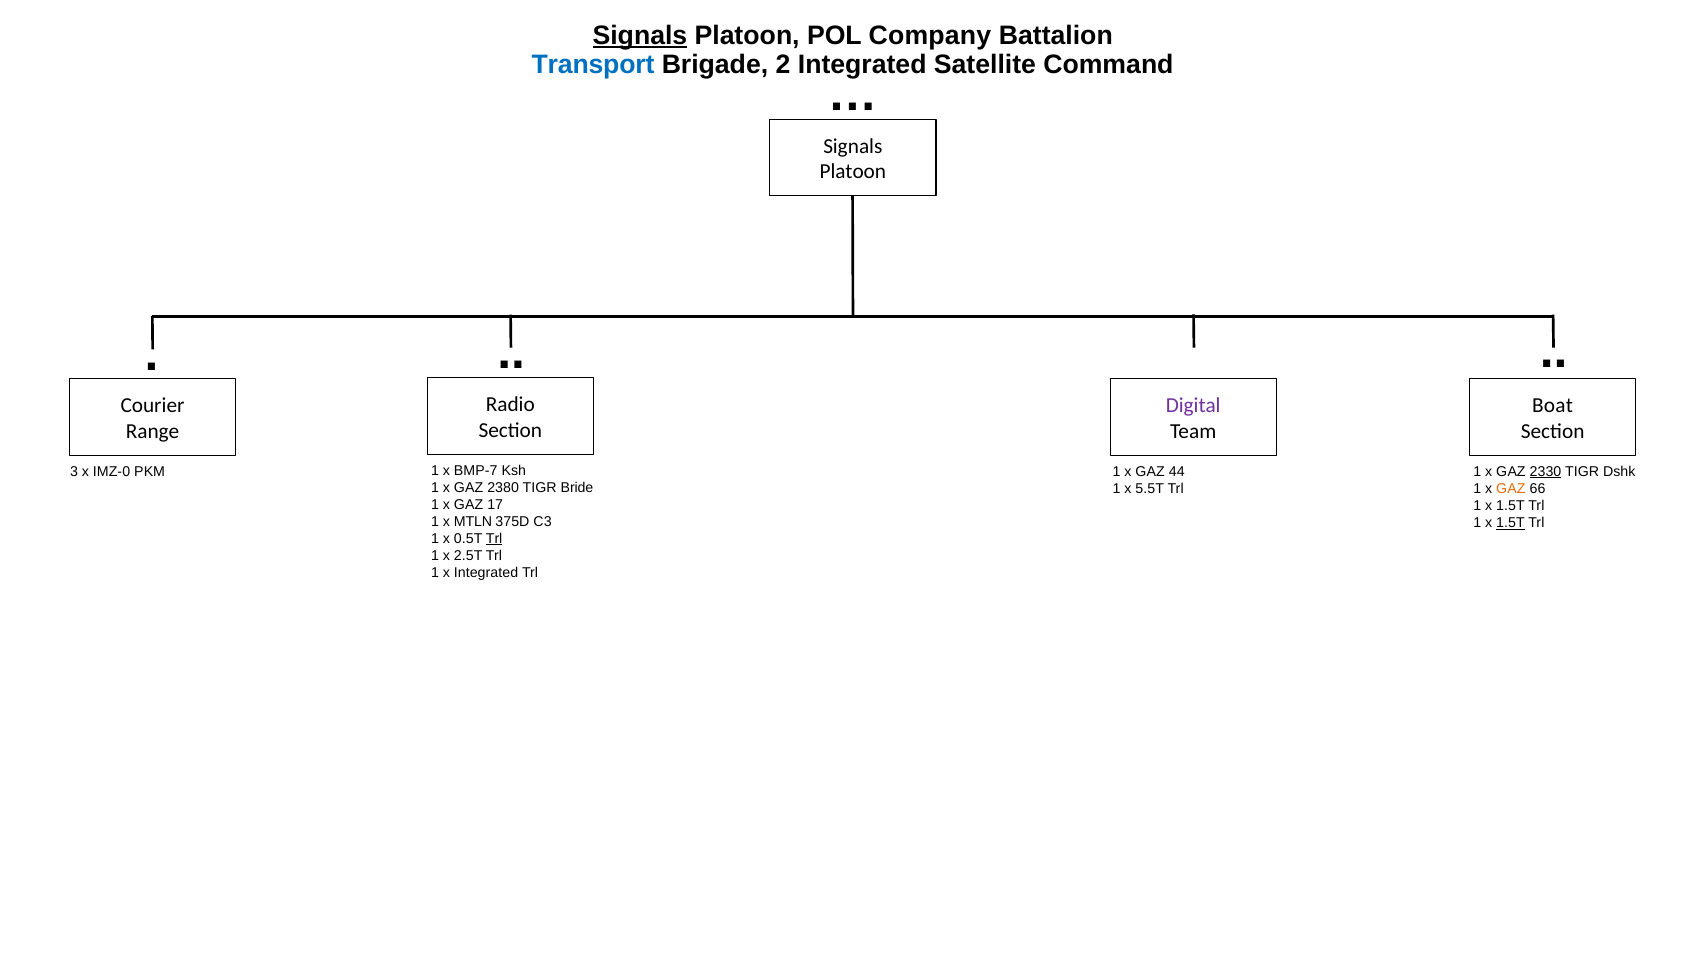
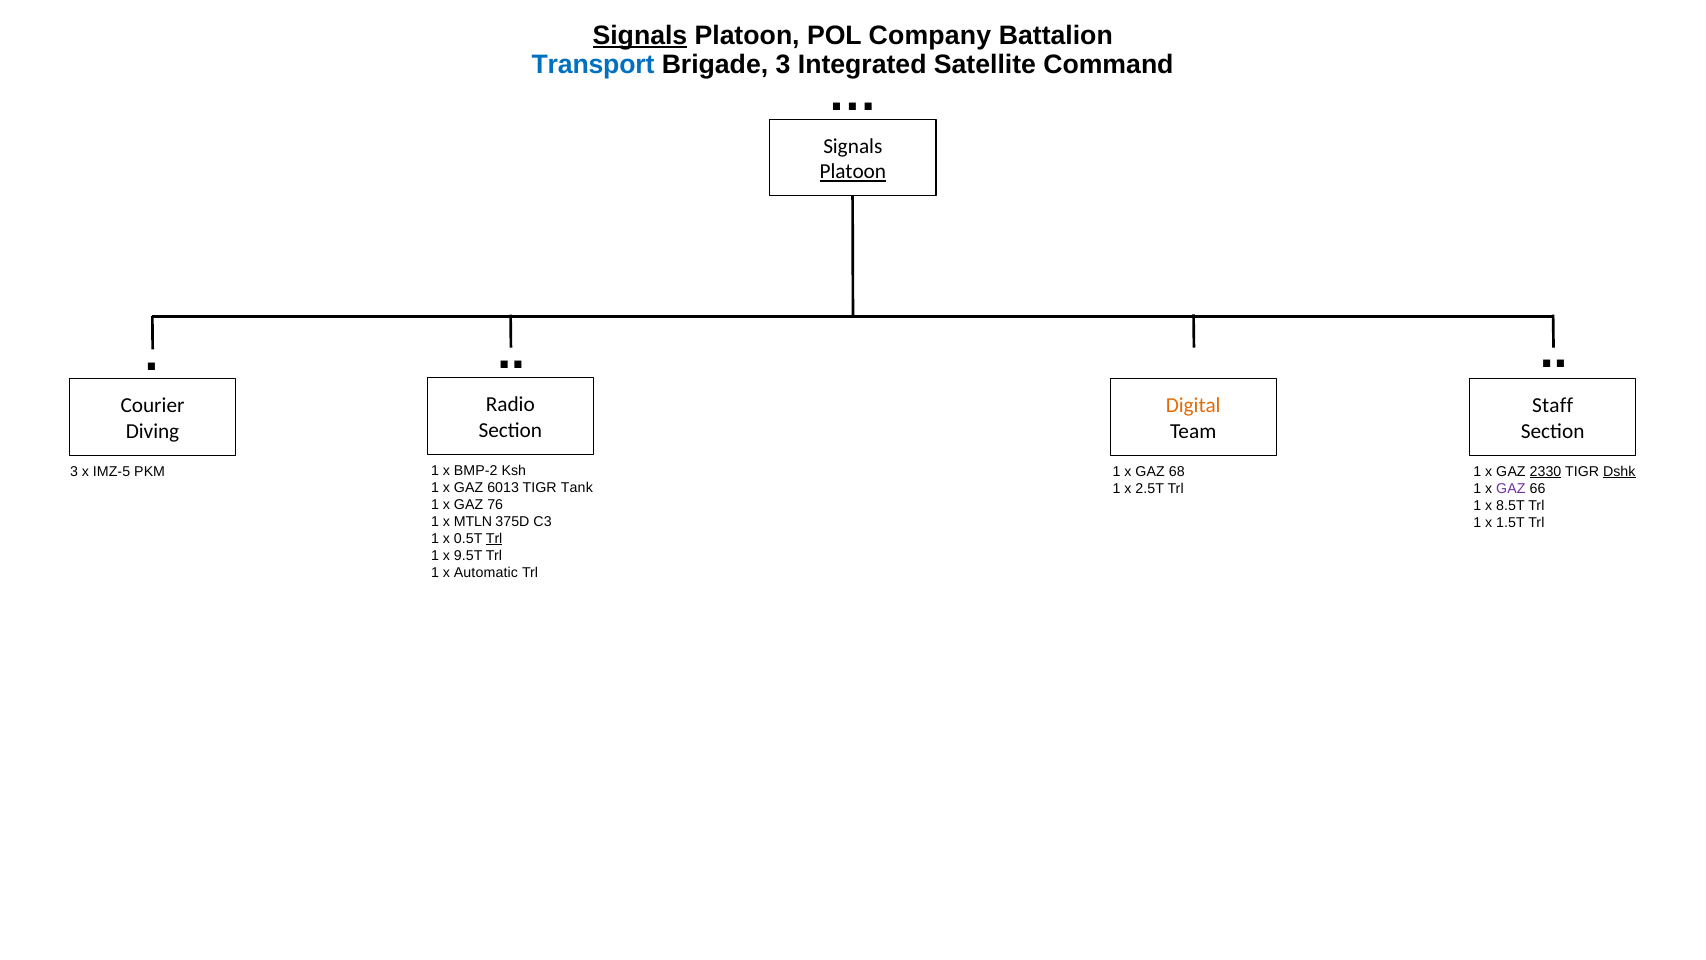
Brigade 2: 2 -> 3 (783, 65)
Platoon underline: none -> present (853, 172)
Digital colour: purple -> orange (1193, 405)
Boat: Boat -> Staff (1553, 405)
Range: Range -> Diving (153, 431)
BMP-7: BMP-7 -> BMP-2 (476, 470)
IMZ-0: IMZ-0 -> IMZ-5 (112, 472)
44: 44 -> 68 (1177, 472)
Dshk underline: none -> present (1619, 472)
2380: 2380 -> 6013 (503, 487)
Bride: Bride -> Tank (577, 487)
5.5T: 5.5T -> 2.5T (1150, 489)
GAZ colour: orange -> purple (1511, 489)
17: 17 -> 76 (495, 504)
1.5T: 1.5T -> 8.5T (1511, 506)
1.5T underline: present -> none (1511, 523)
2.5T: 2.5T -> 9.5T (468, 555)
x Integrated: Integrated -> Automatic (486, 572)
